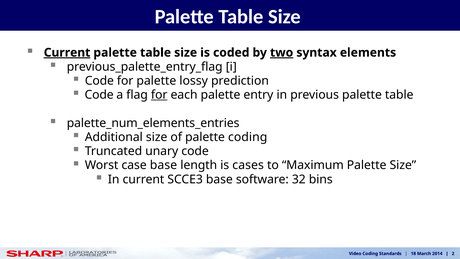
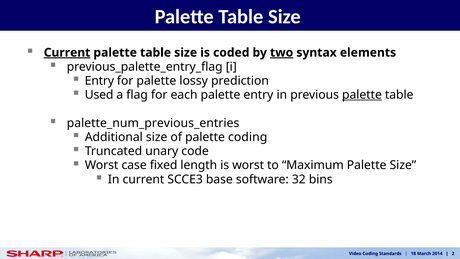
Code: Code -> Entry (99, 81)
Code: Code -> Used (99, 95)
for underline: present -> none (159, 95)
palette underline: none -> present (362, 95)
palette_num_elements_entries: palette_num_elements_entries -> palette_num_previous_entries (153, 123)
case base: base -> fixed (164, 165)
is cases: cases -> worst (248, 165)
